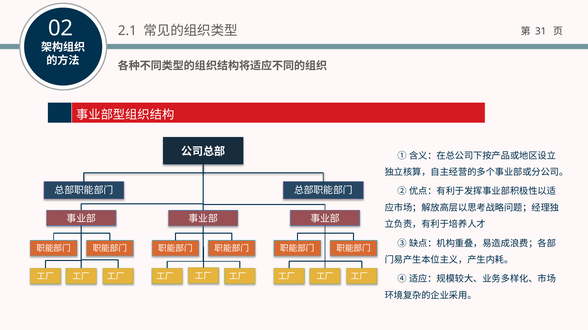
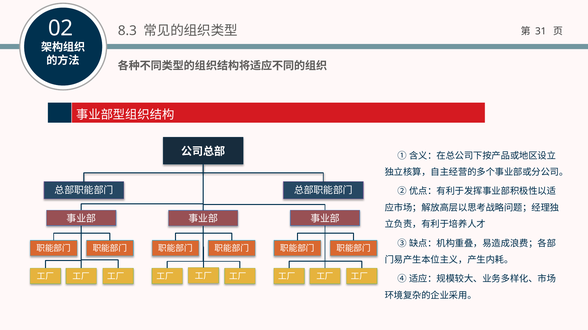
2.1: 2.1 -> 8.3 (127, 31)
